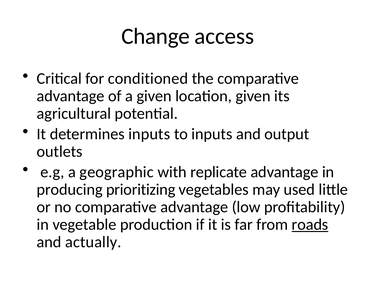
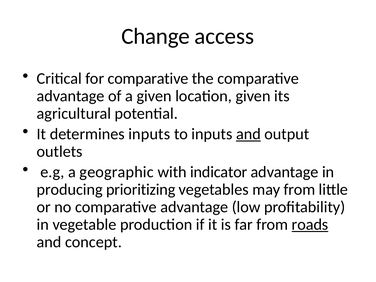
for conditioned: conditioned -> comparative (148, 79)
and underline: none -> present (248, 134)
replicate: replicate -> indicator (219, 172)
may used: used -> from (299, 190)
actually: actually -> concept (93, 242)
